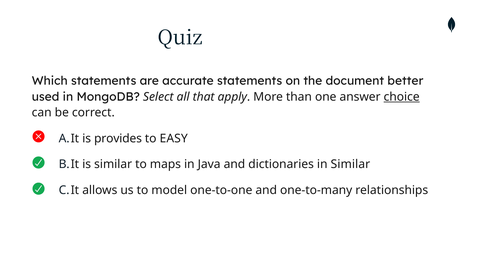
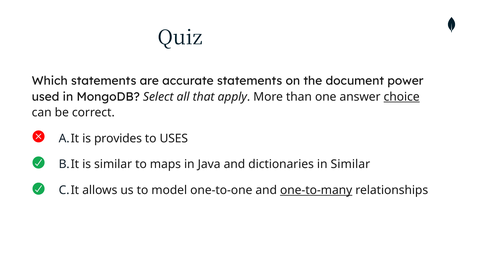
better: better -> power (405, 81)
EASY: EASY -> USES (174, 138)
one-to-many underline: none -> present (316, 190)
